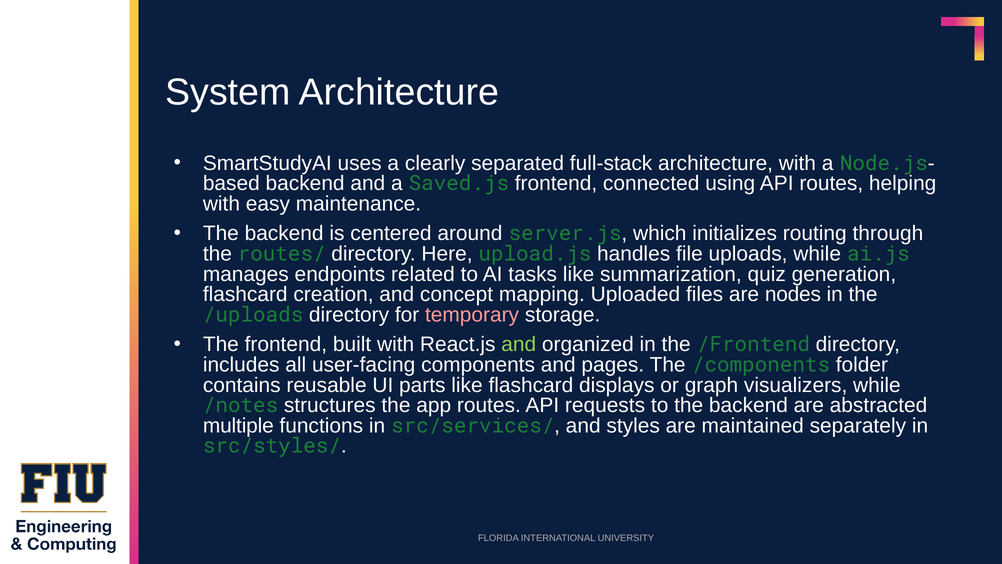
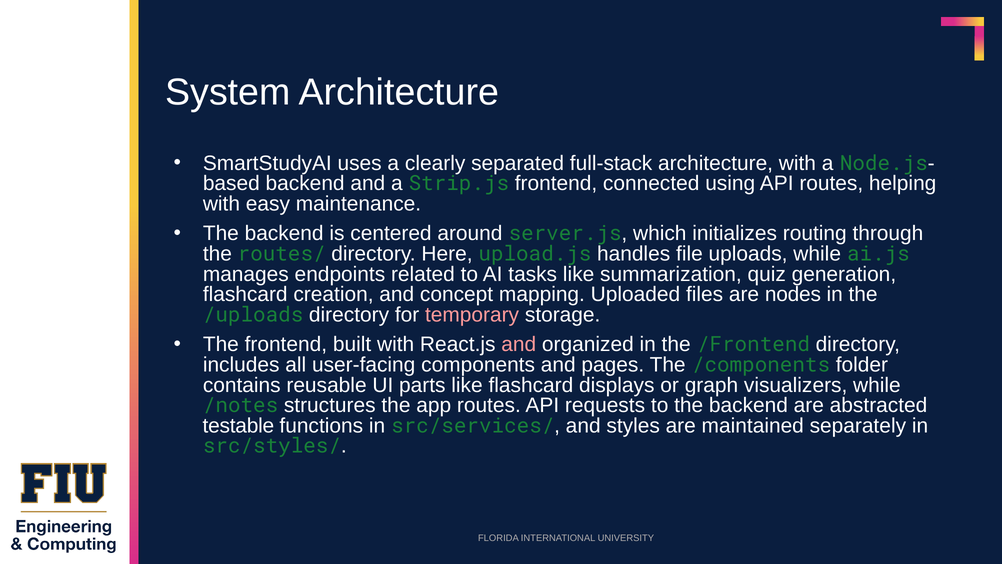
Saved.js: Saved.js -> Strip.js (459, 183)
and colour: light green -> pink (519, 344)
multiple: multiple -> testable (238, 425)
